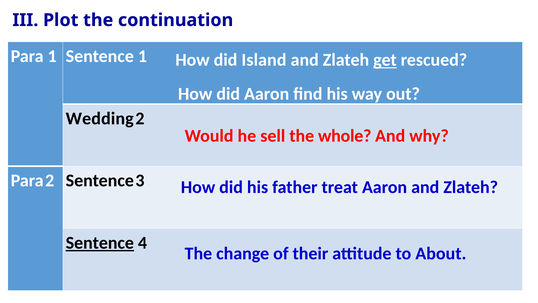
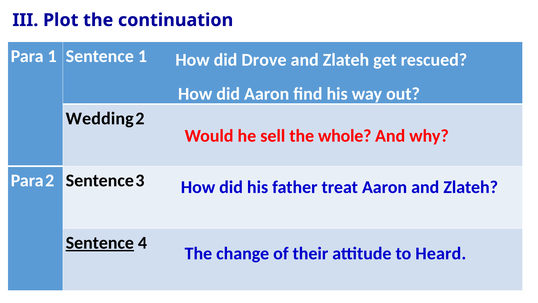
Island: Island -> Drove (264, 60)
get underline: present -> none (385, 60)
About: About -> Heard (441, 253)
